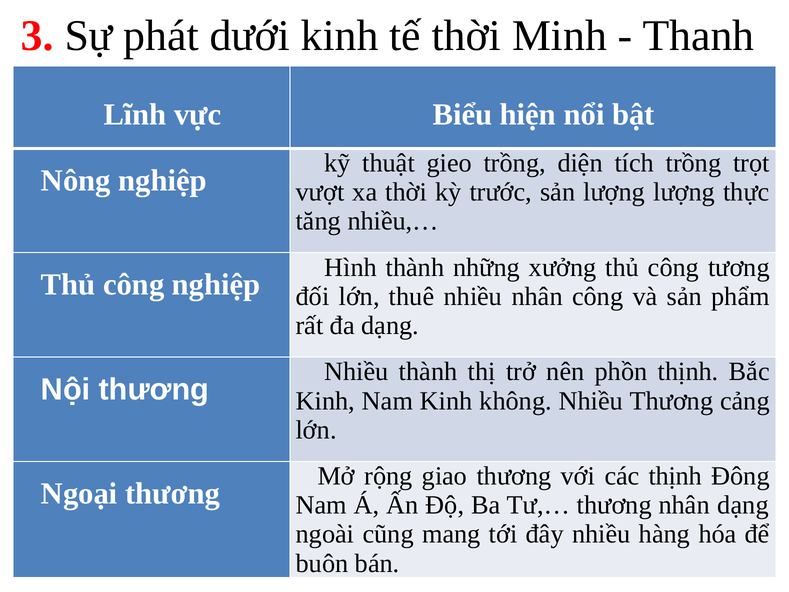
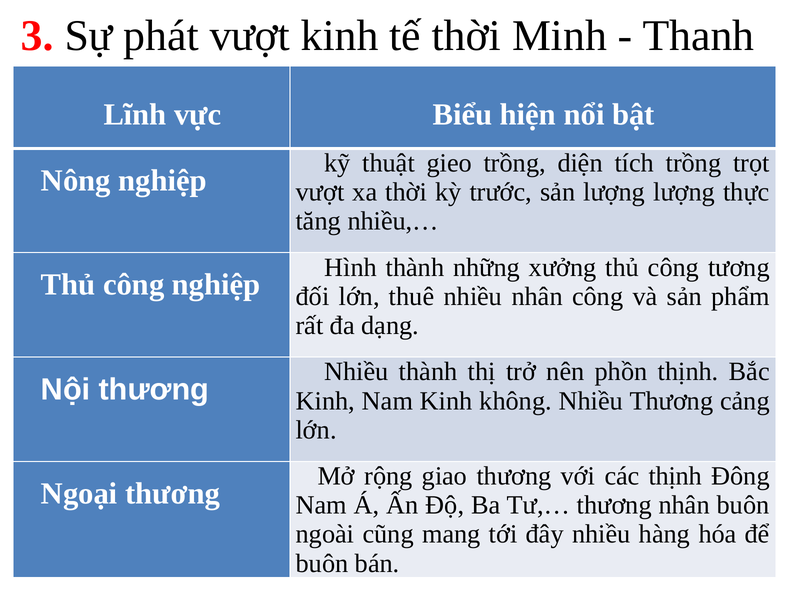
phát dưới: dưới -> vượt (250, 36)
nhân dạng: dạng -> buôn (743, 505)
